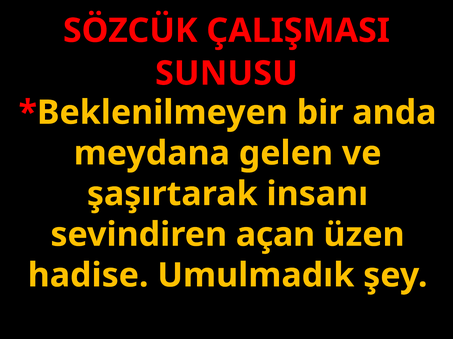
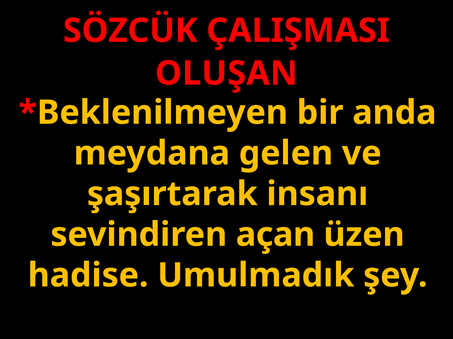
SUNUSU: SUNUSU -> OLUŞAN (226, 74)
